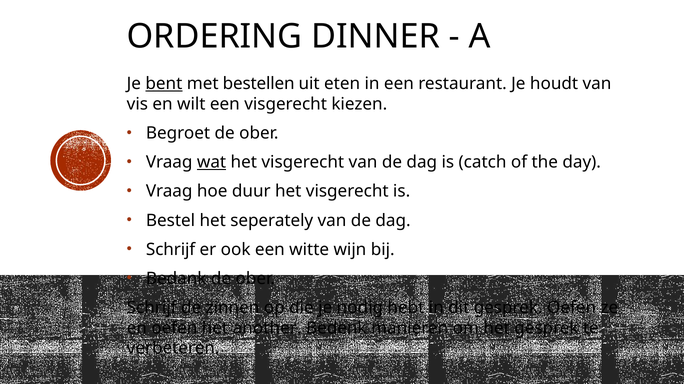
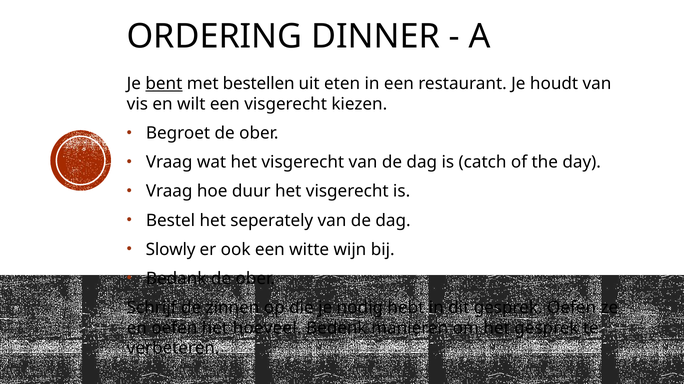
wat underline: present -> none (212, 163)
Schrijf: Schrijf -> Slowly (171, 250)
another: another -> hoeveel (267, 329)
